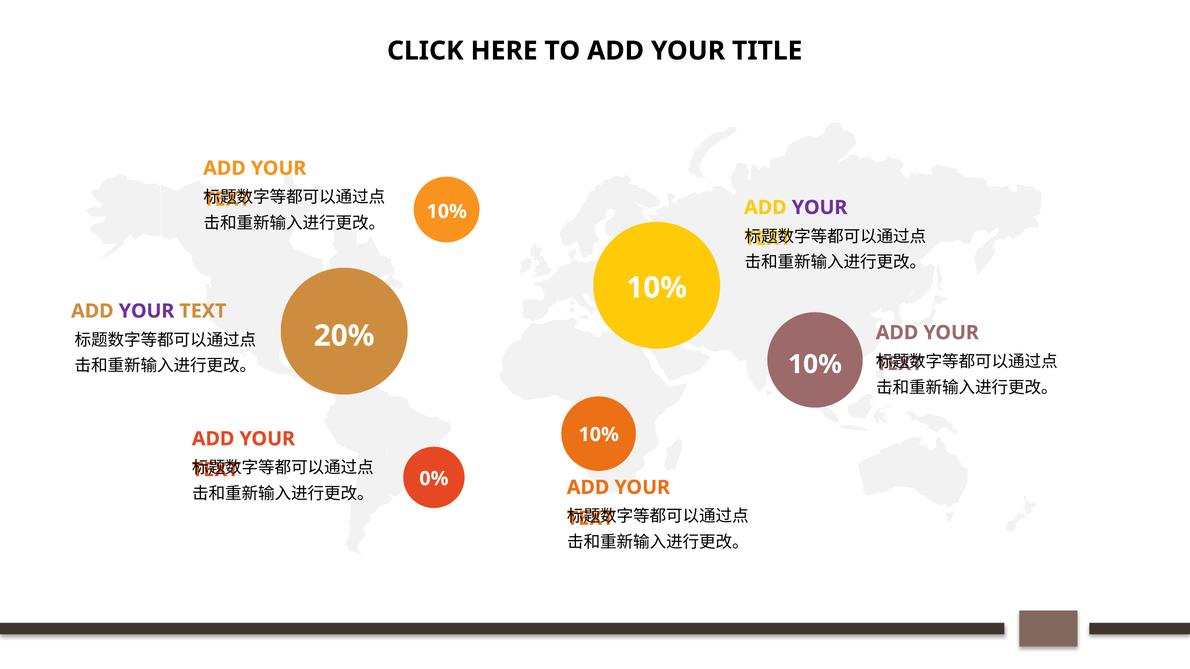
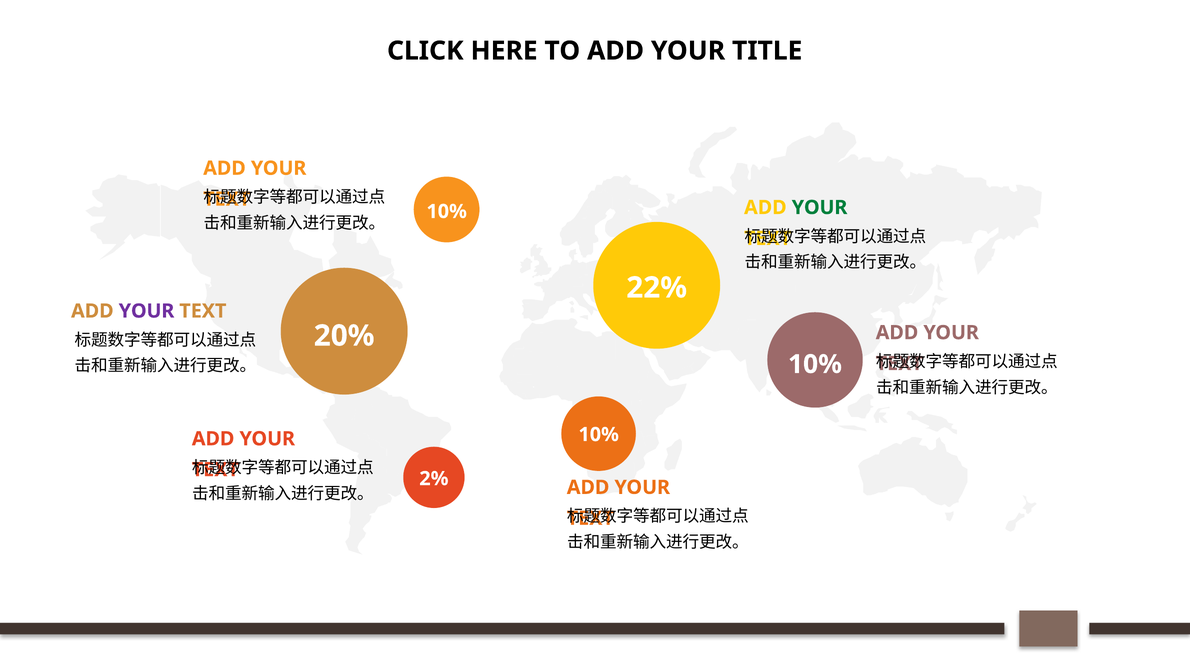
YOUR colour: purple -> green (820, 208)
10%: 10% -> 22% (657, 288)
0%: 0% -> 2% (434, 479)
